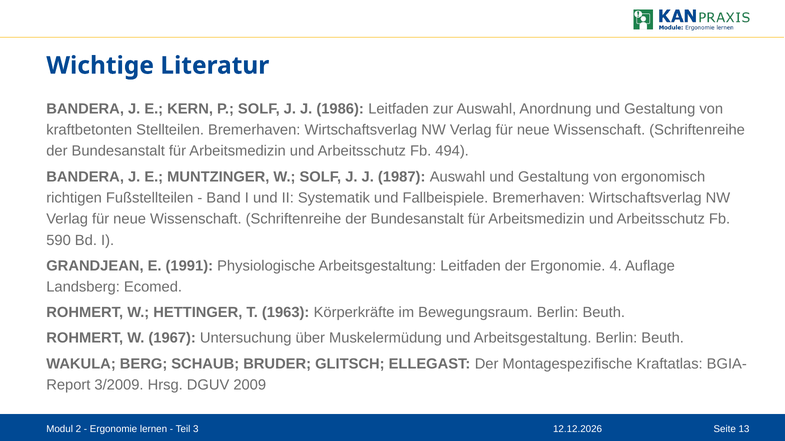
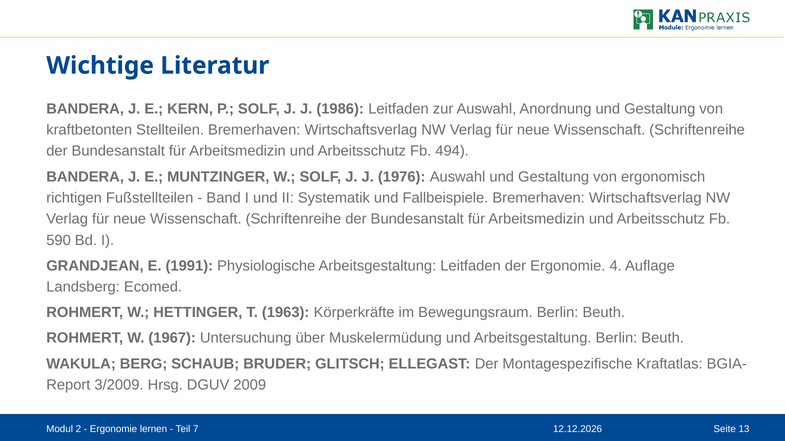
1987: 1987 -> 1976 (402, 177)
3: 3 -> 7 (196, 430)
